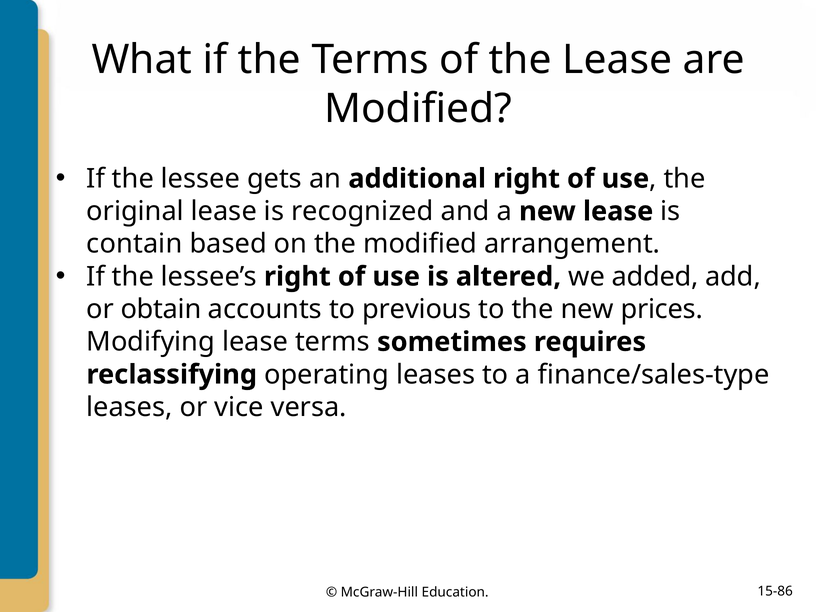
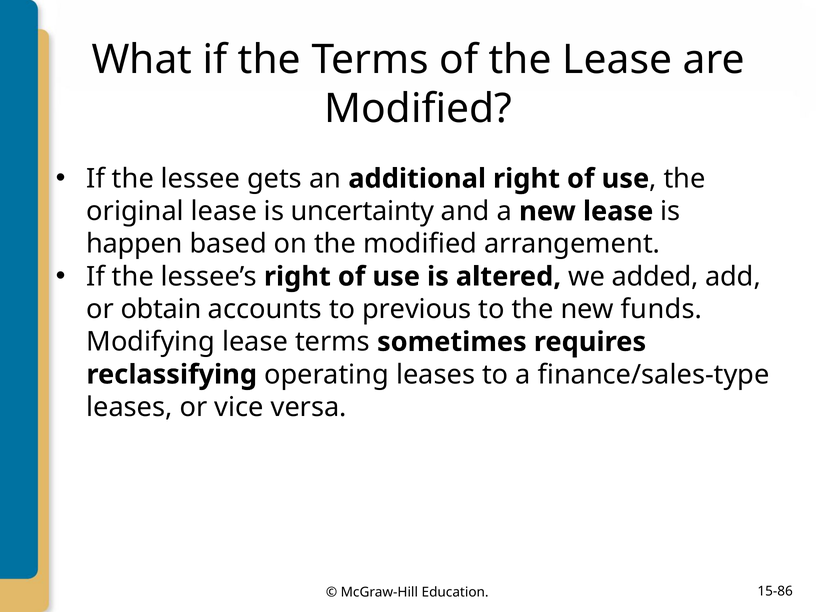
recognized: recognized -> uncertainty (363, 211)
contain: contain -> happen (135, 244)
prices: prices -> funds (662, 309)
